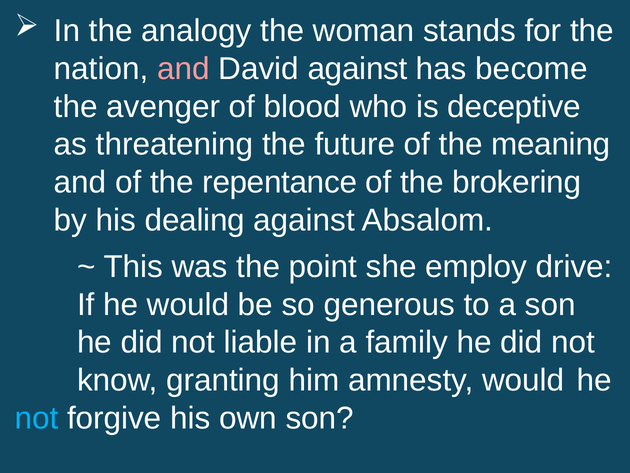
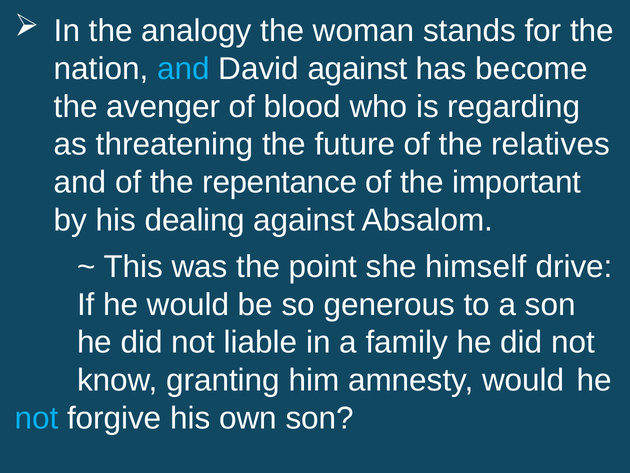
and colour: pink -> light blue (183, 69)
deceptive: deceptive -> regarding (514, 107)
meaning: meaning -> relatives (551, 144)
brokering: brokering -> important (517, 182)
employ: employ -> himself (476, 267)
